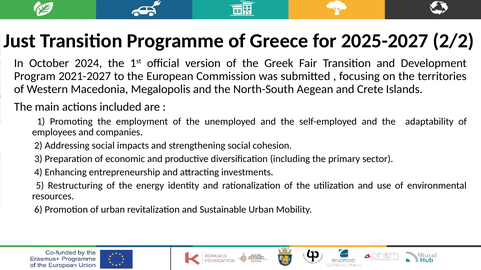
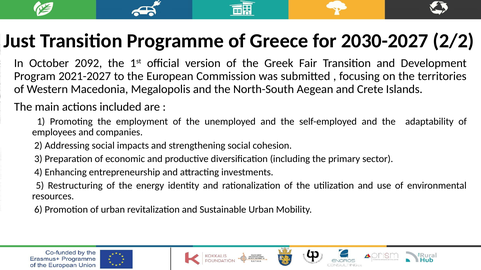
2025-2027: 2025-2027 -> 2030-2027 (385, 41)
2024: 2024 -> 2092 (88, 63)
